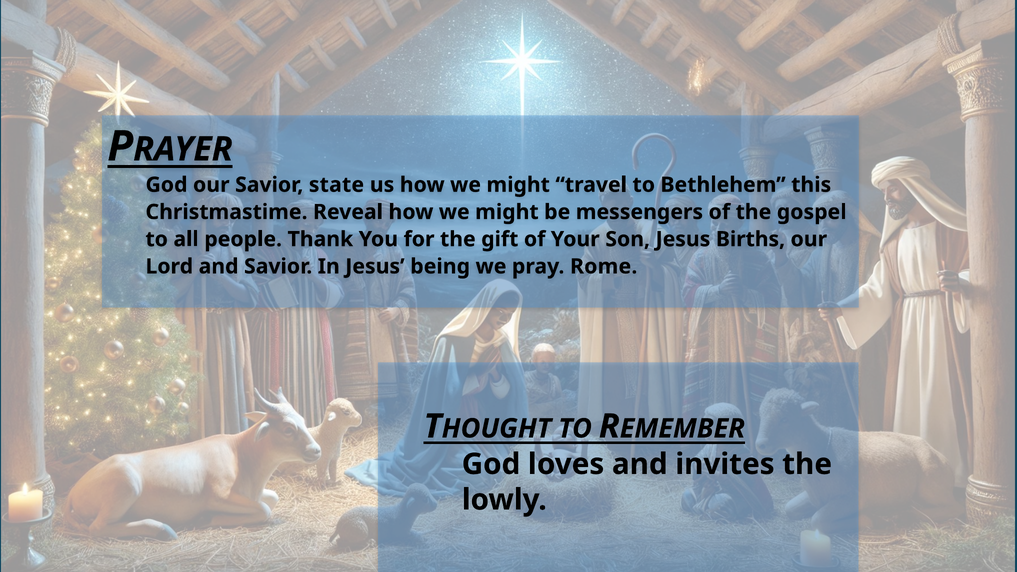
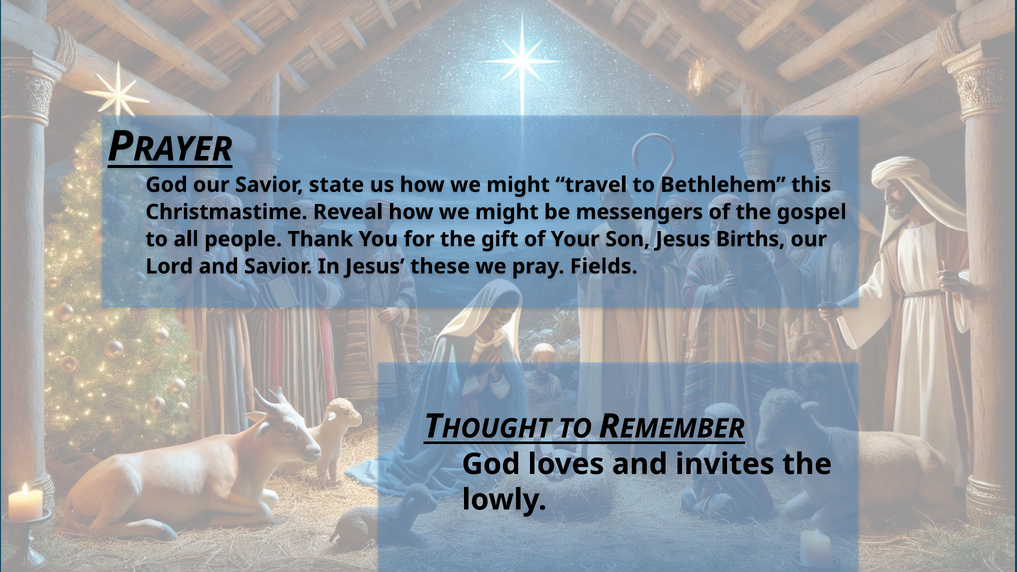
being: being -> these (440, 266)
Rome: Rome -> Fields (604, 266)
